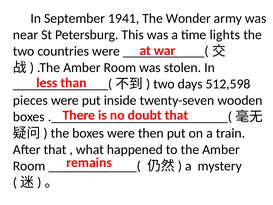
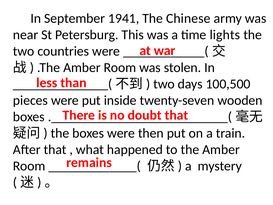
Wonder: Wonder -> Chinese (188, 18)
512,598: 512,598 -> 100,500 (228, 84)
